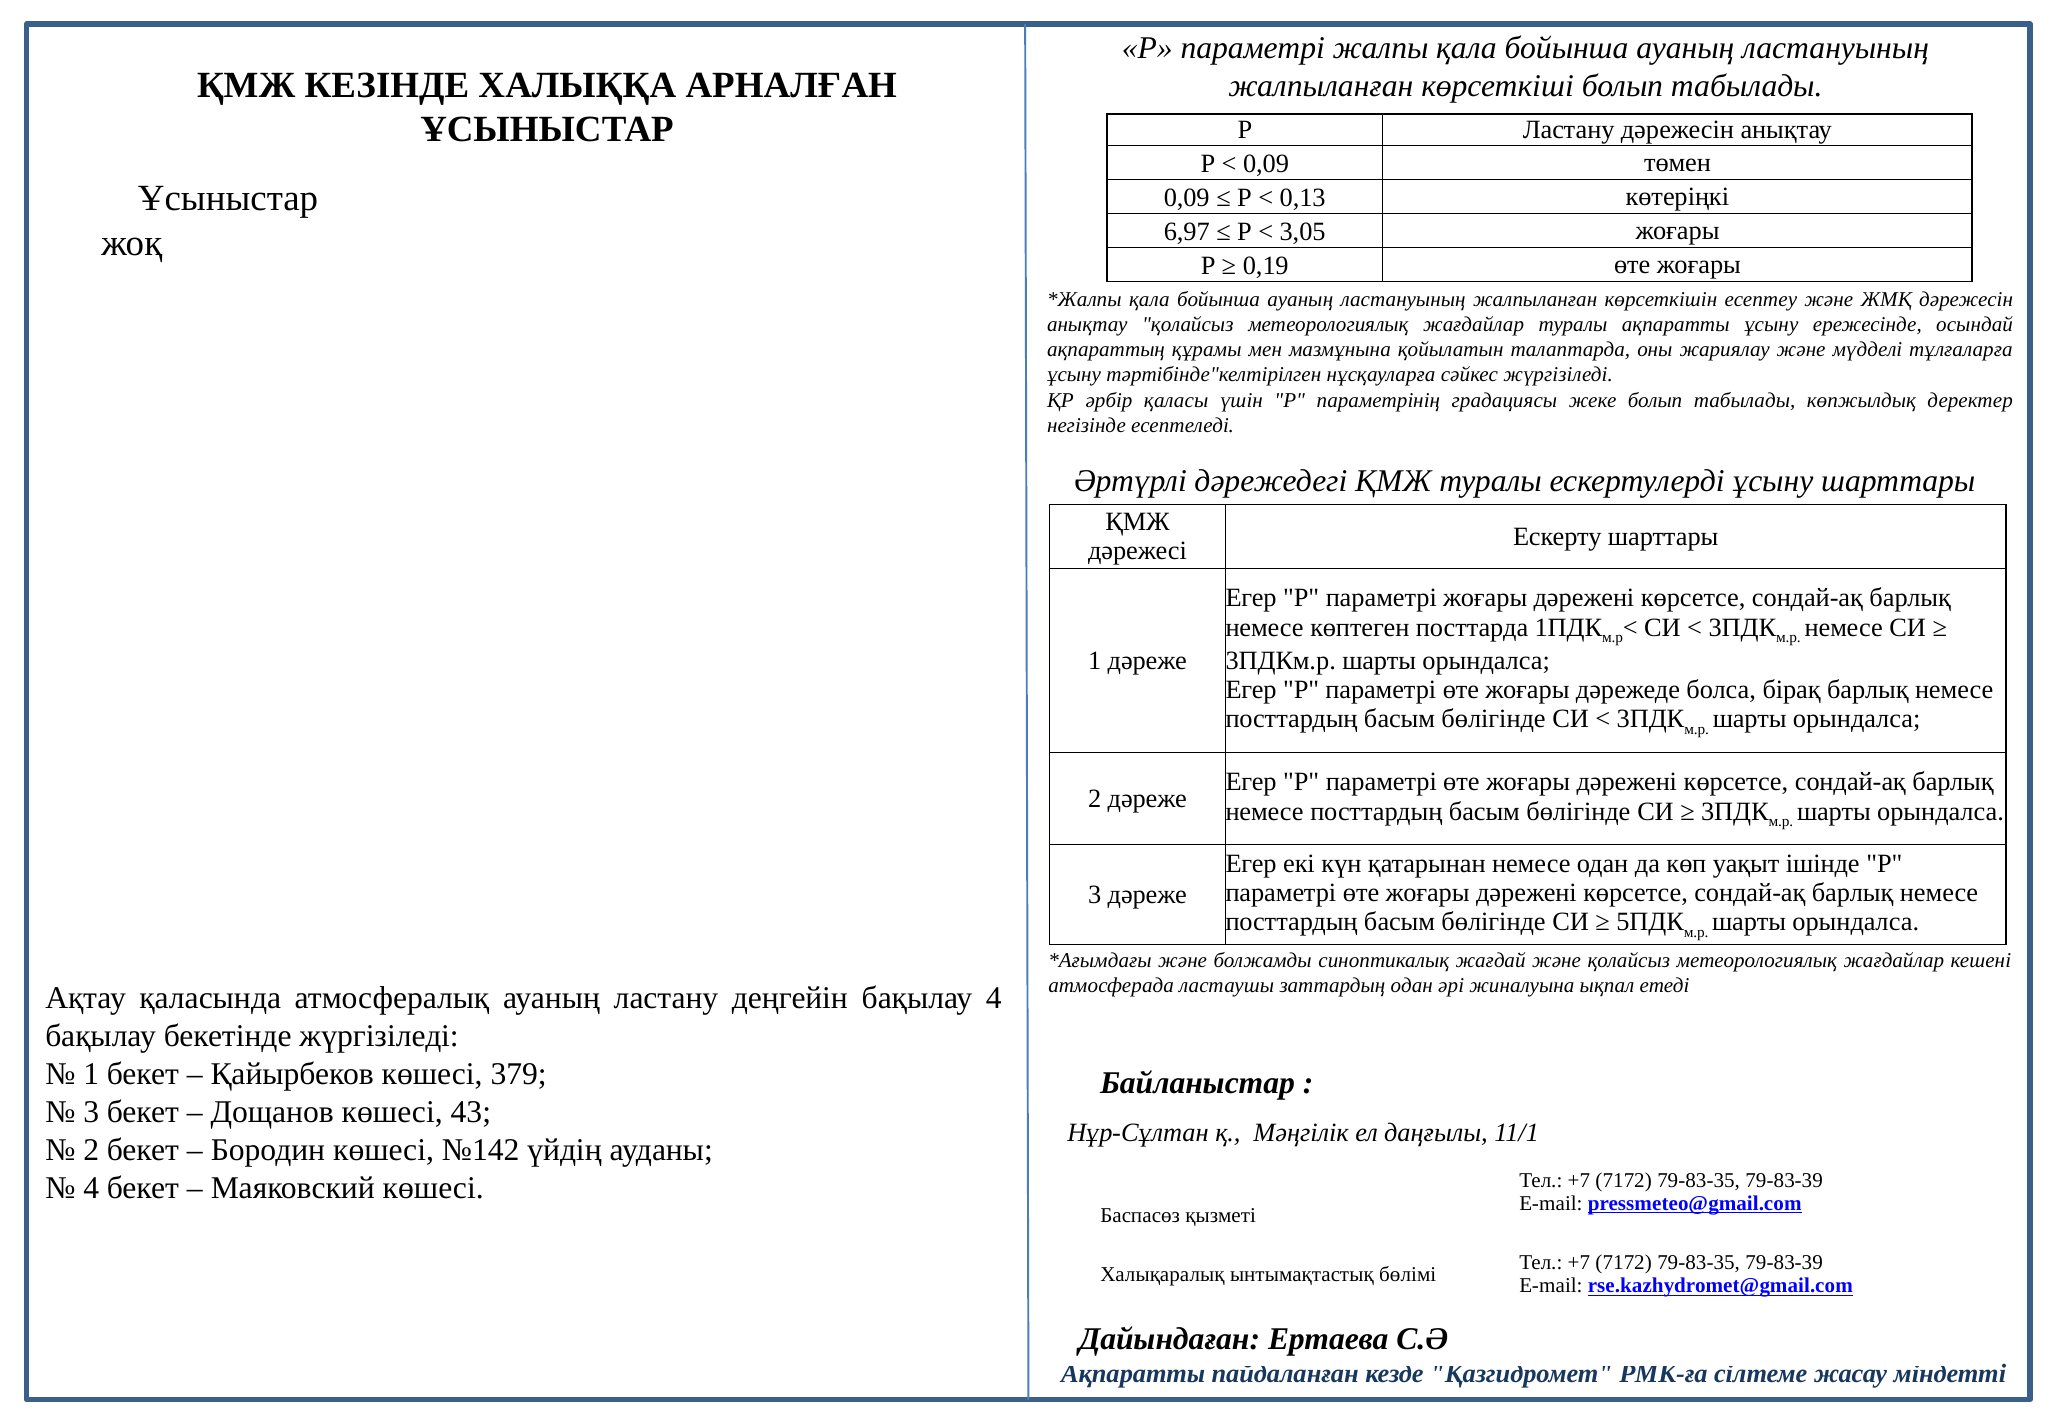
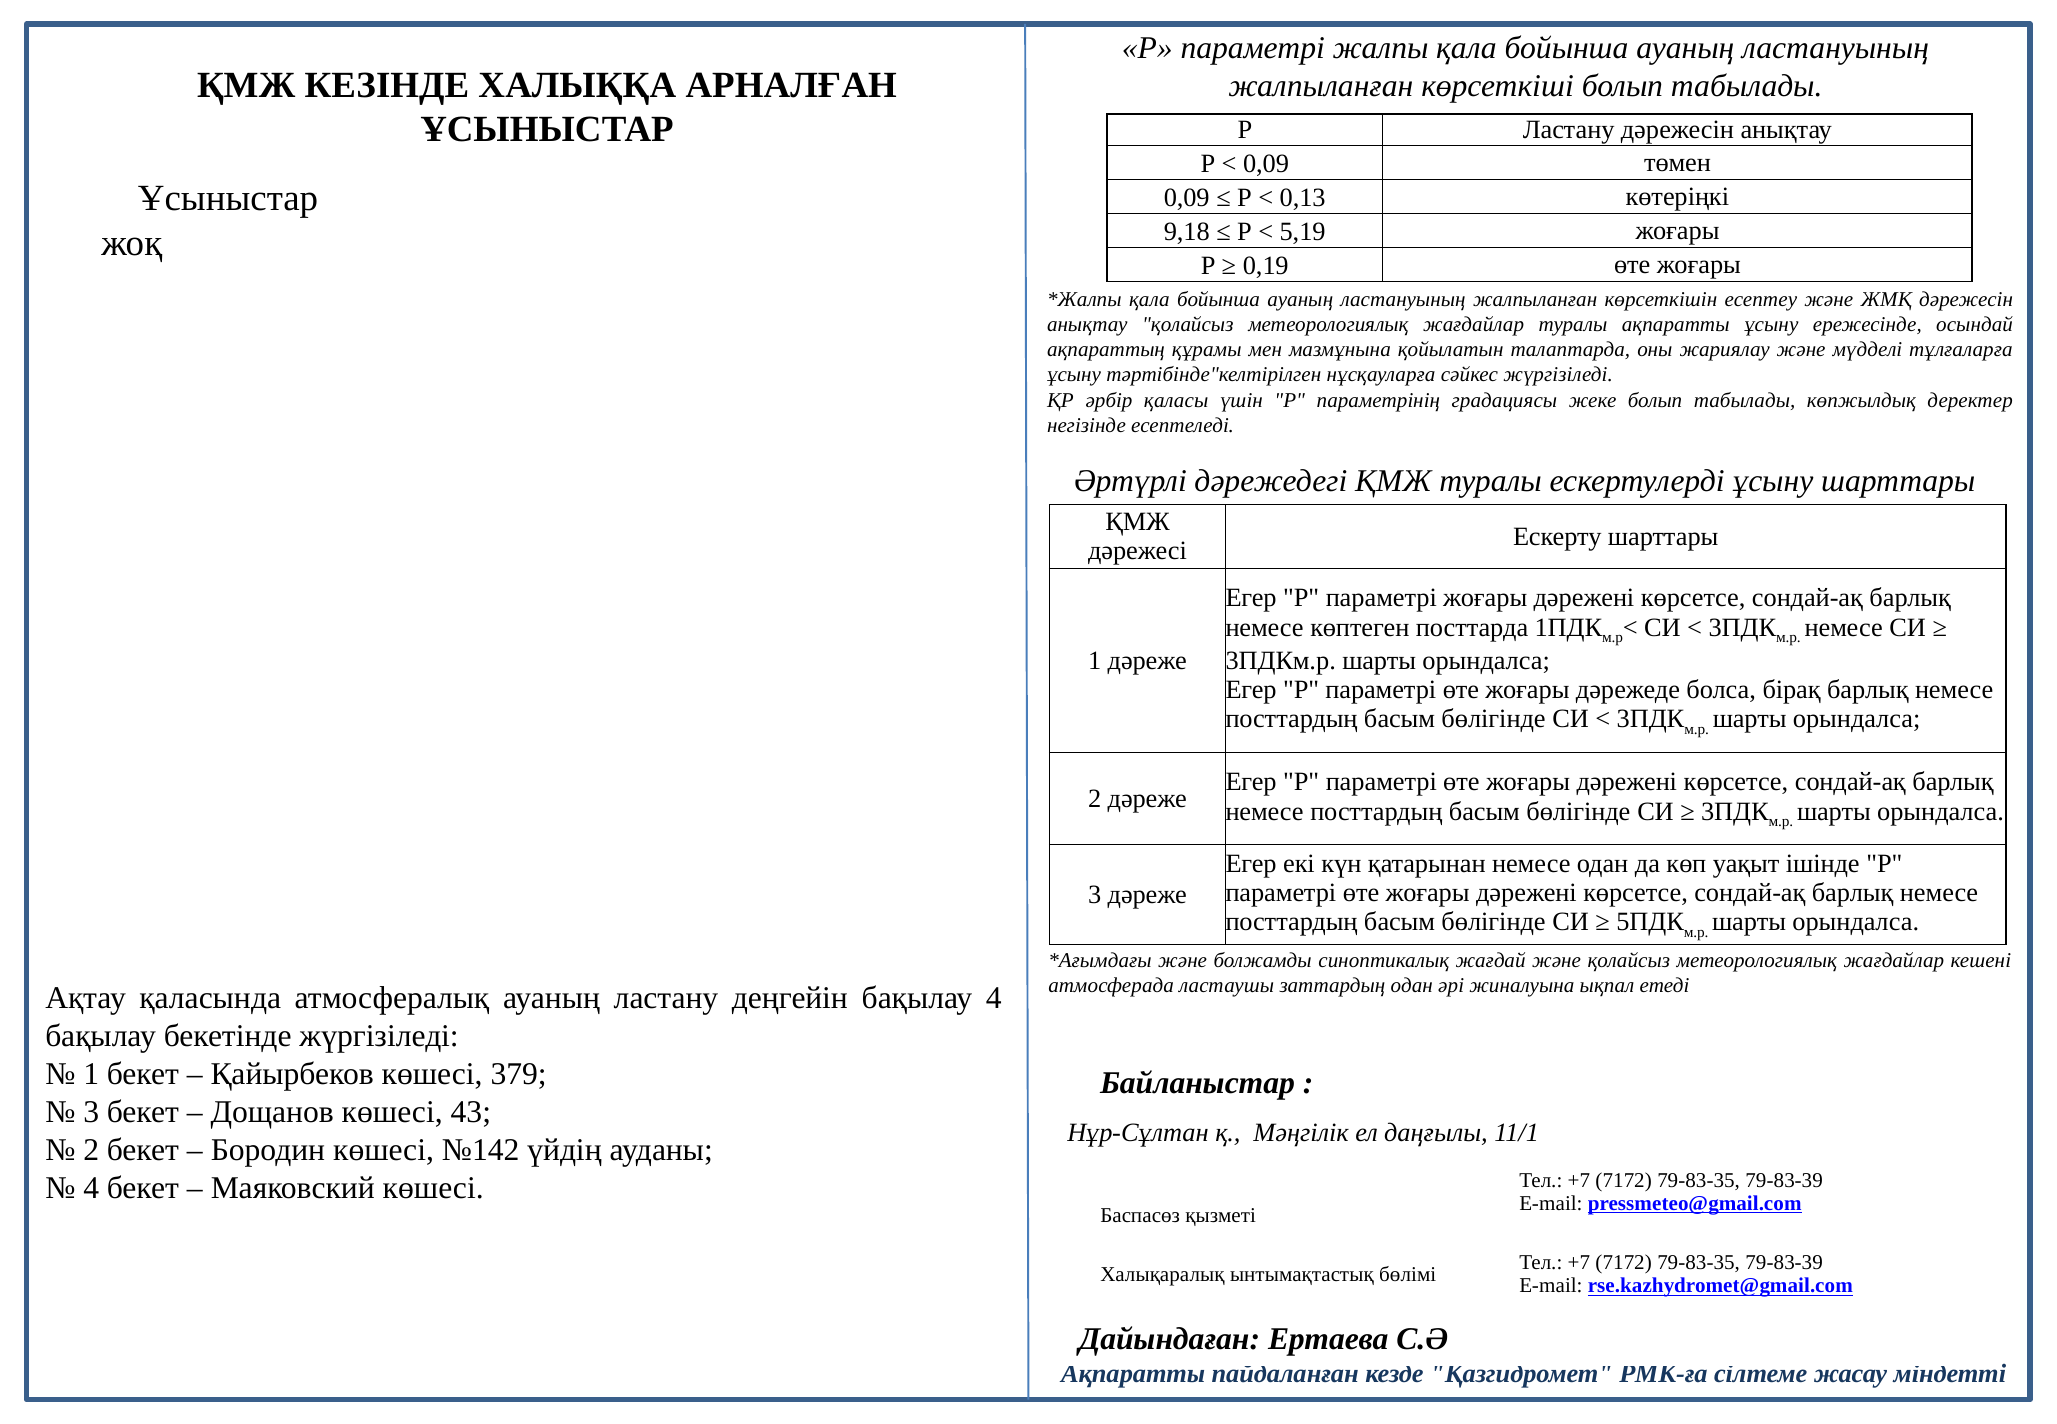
6,97: 6,97 -> 9,18 (1187, 232)
3,05: 3,05 -> 5,19 (1303, 232)
